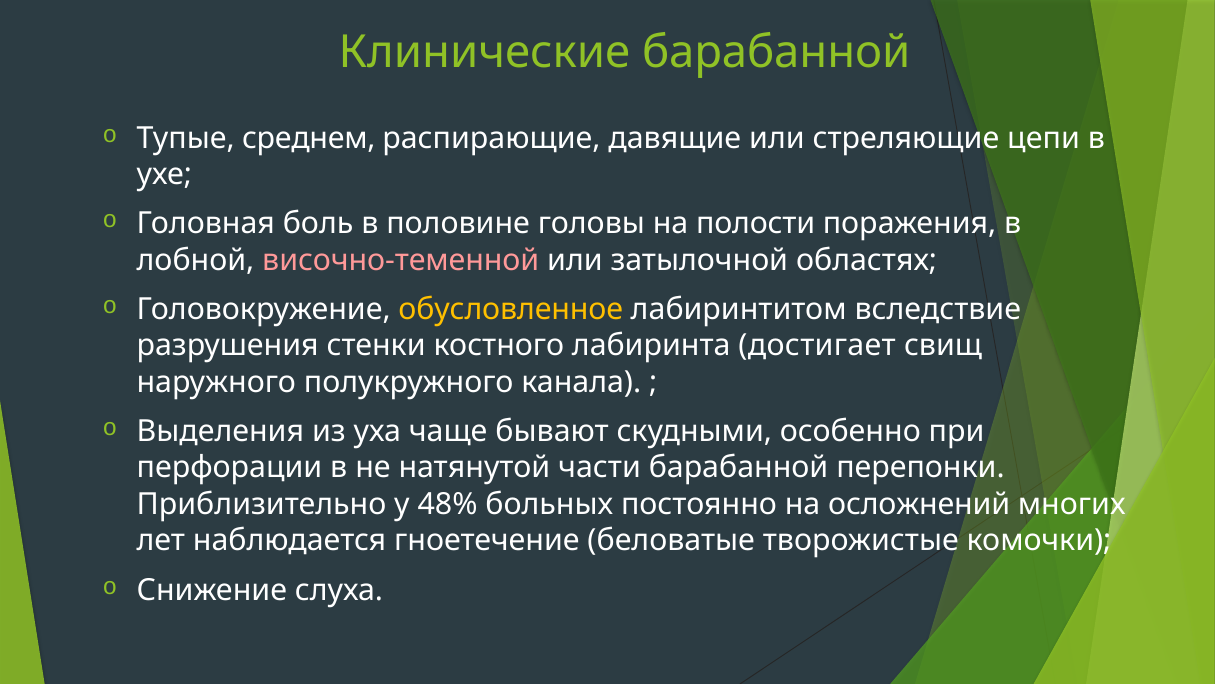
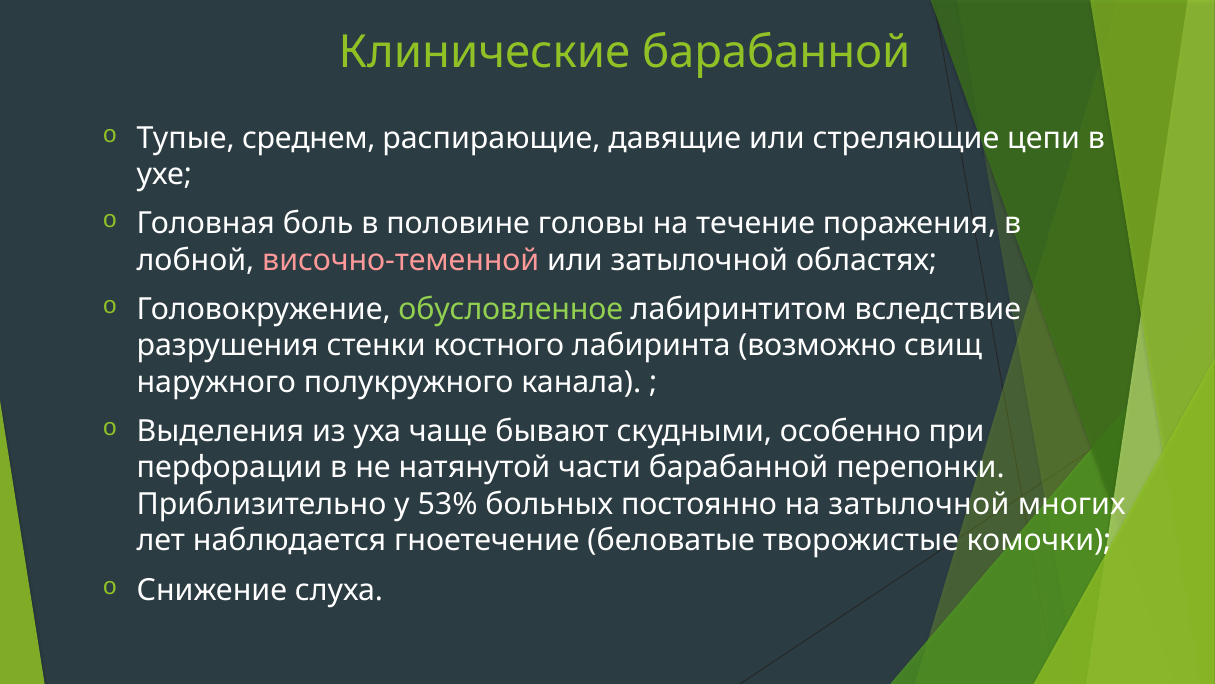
полости: полости -> течение (756, 223)
обусловленное colour: yellow -> light green (511, 309)
достигает: достигает -> возможно (817, 345)
48%: 48% -> 53% (448, 504)
на осложнений: осложнений -> затылочной (919, 504)
